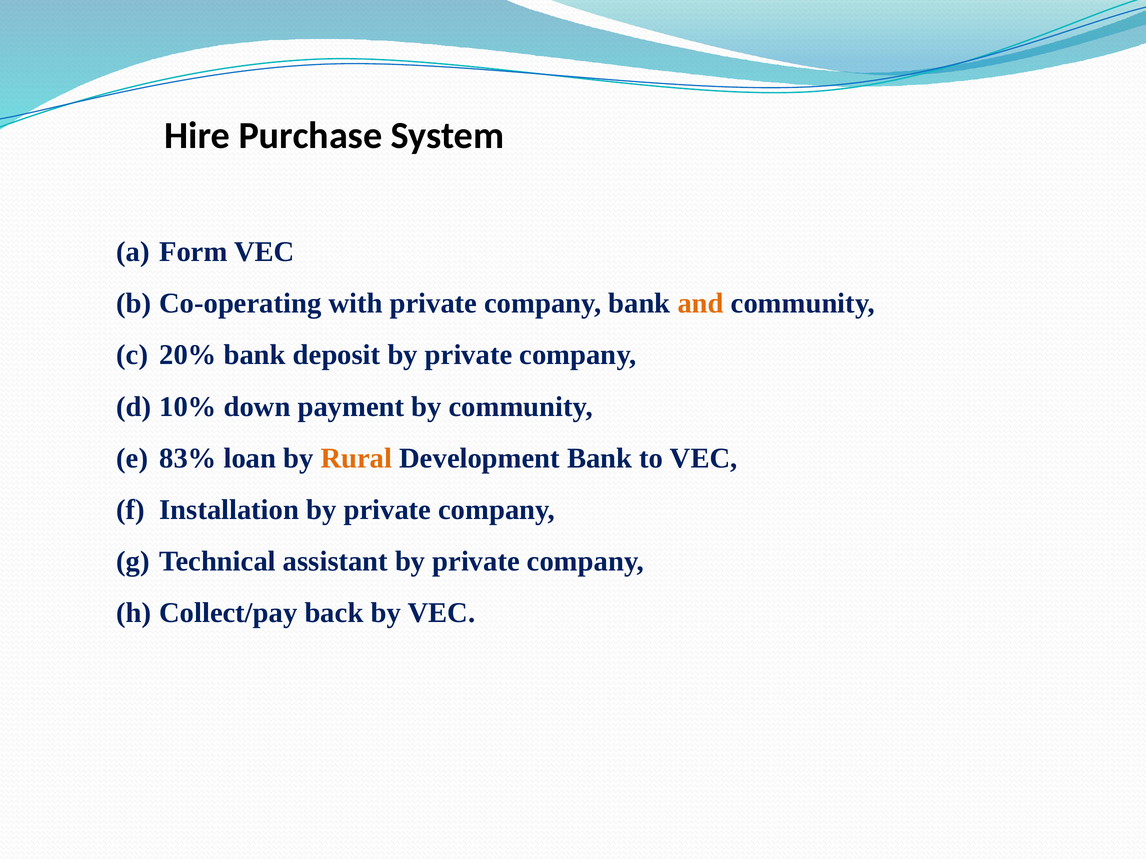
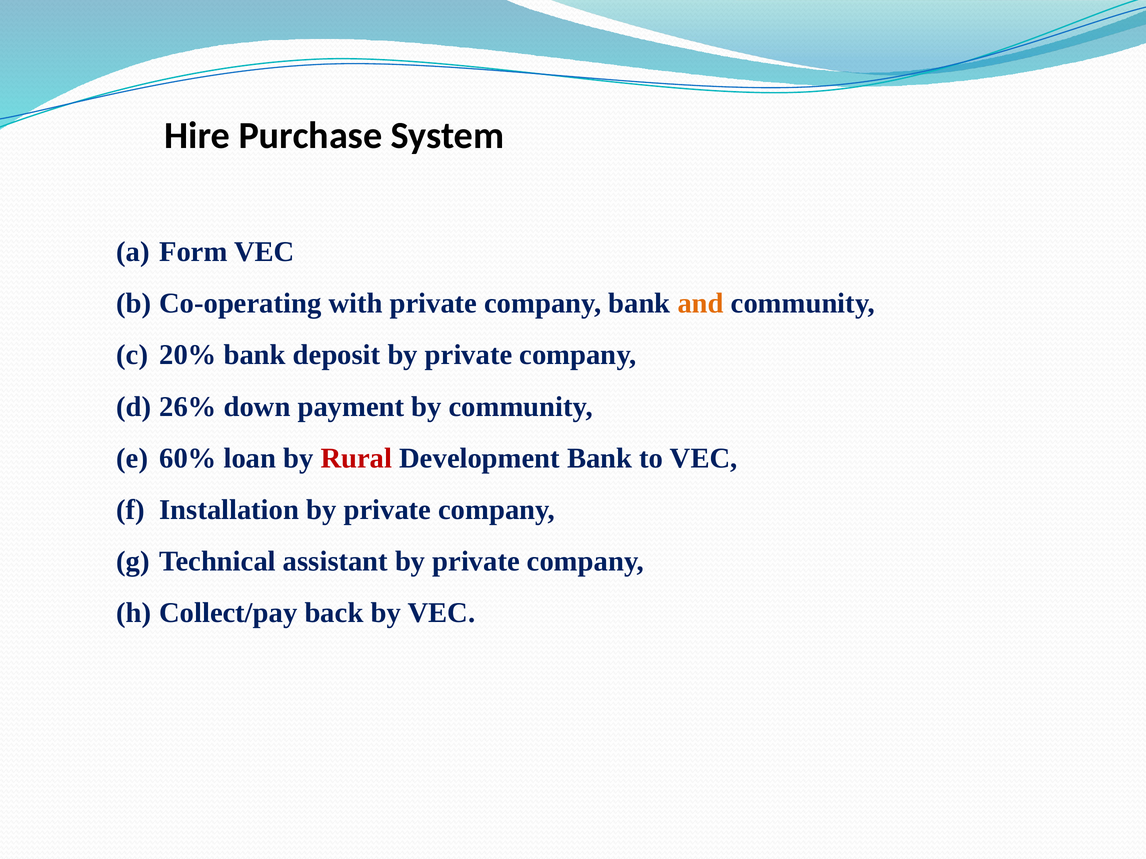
10%: 10% -> 26% (188, 407)
83%: 83% -> 60% (188, 458)
Rural colour: orange -> red (356, 458)
